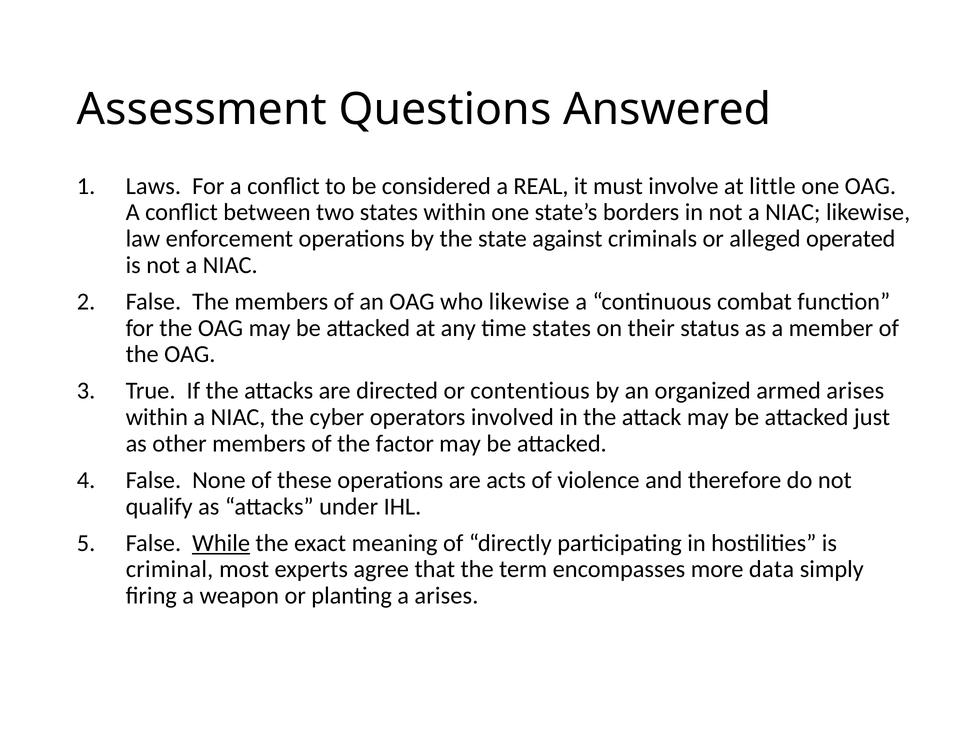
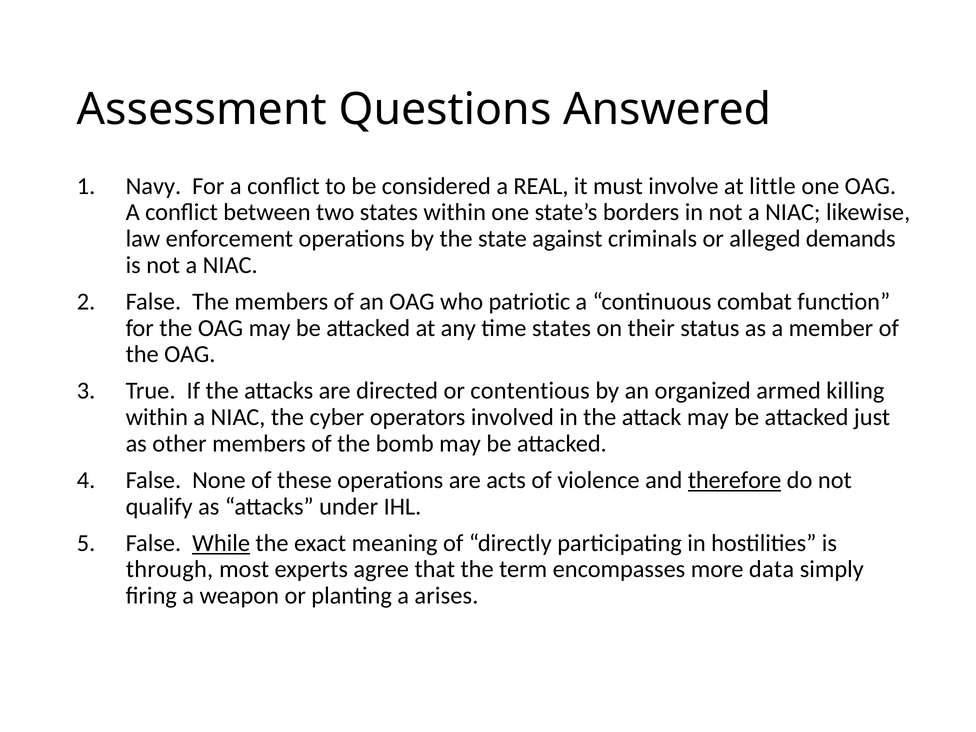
Laws: Laws -> Navy (153, 186)
operated: operated -> demands (851, 239)
who likewise: likewise -> patriotic (529, 302)
armed arises: arises -> killing (855, 391)
factor: factor -> bomb (405, 444)
therefore underline: none -> present (735, 480)
criminal: criminal -> through (170, 569)
